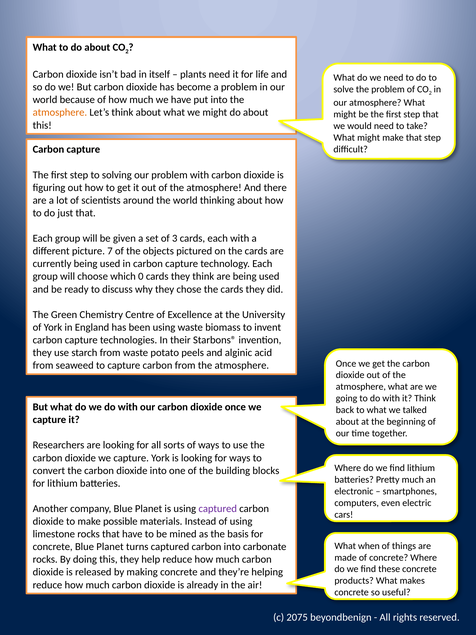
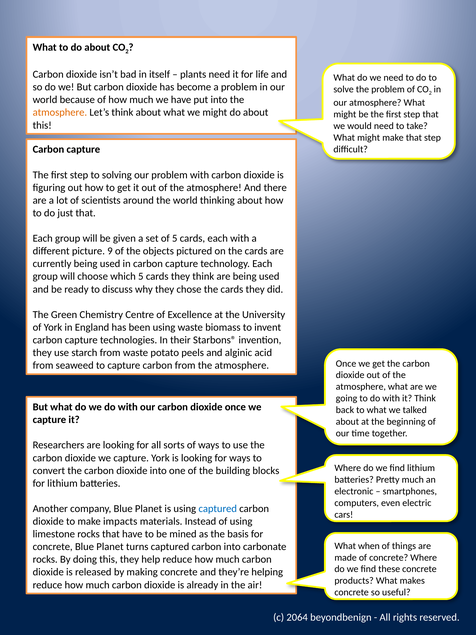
of 3: 3 -> 5 (175, 238)
7: 7 -> 9 (110, 251)
which 0: 0 -> 5 (141, 276)
captured colour: purple -> blue (218, 508)
possible: possible -> impacts (120, 521)
2075: 2075 -> 2064 (297, 617)
